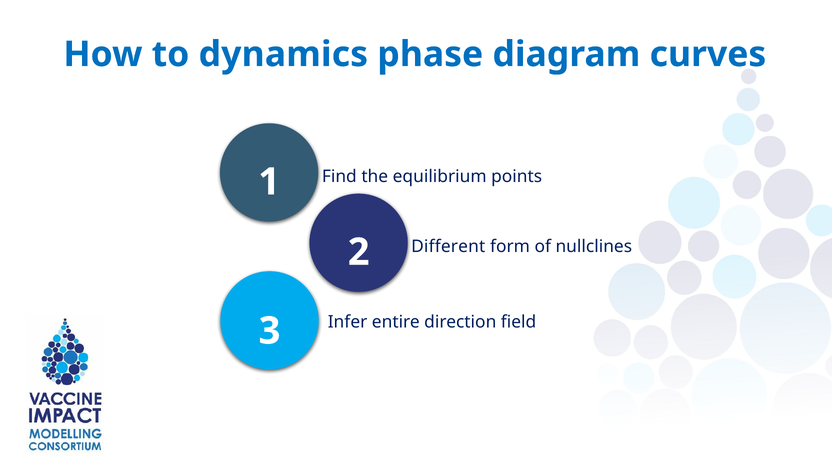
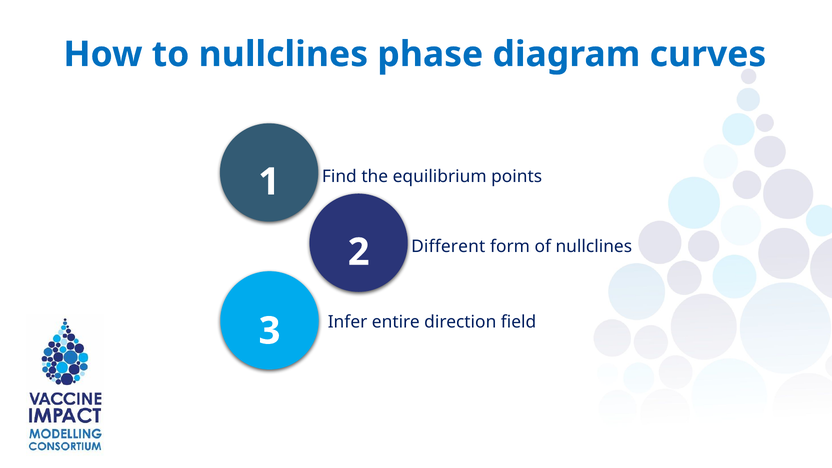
to dynamics: dynamics -> nullclines (283, 54)
